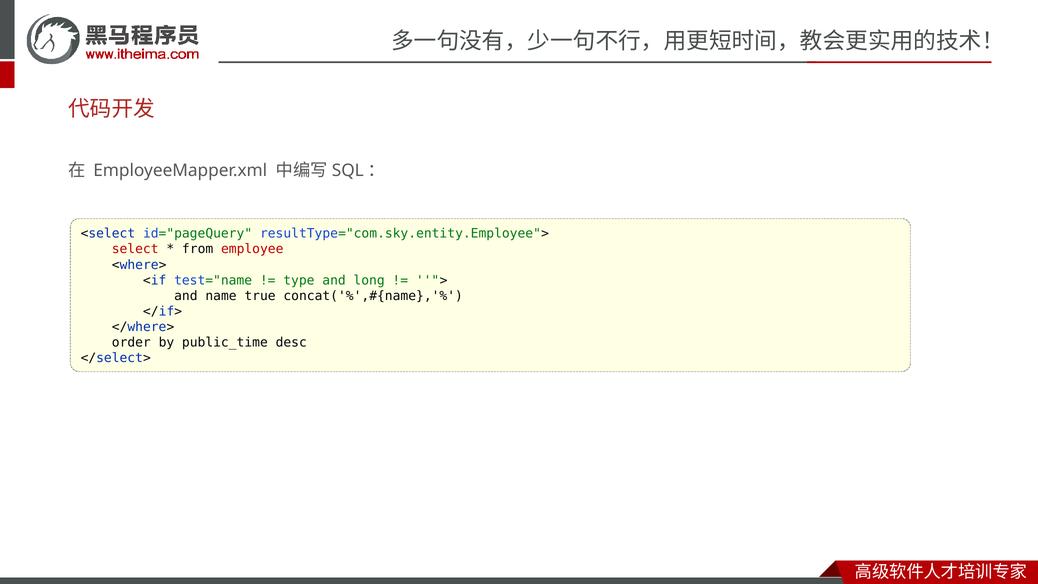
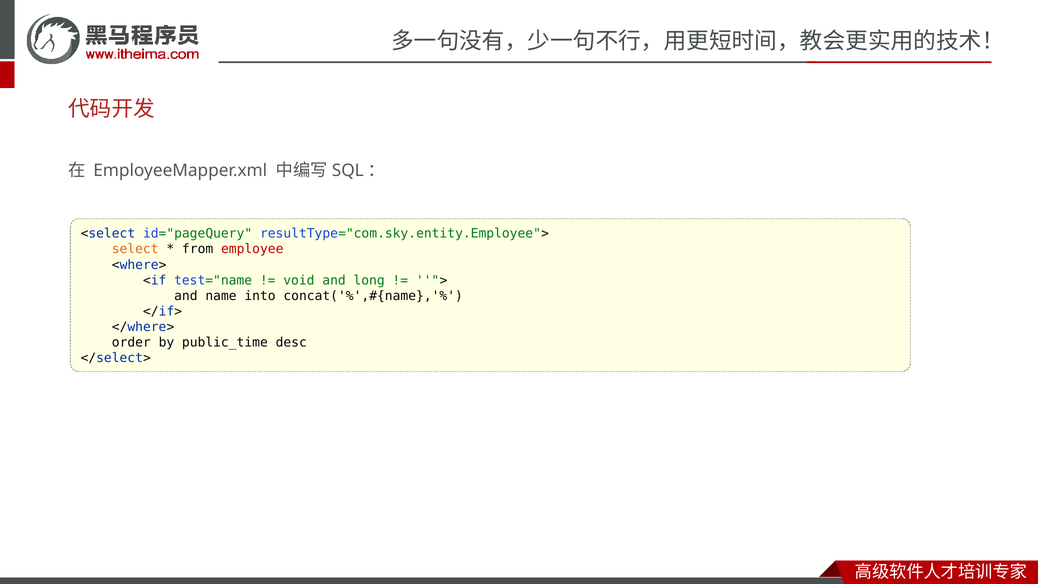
select colour: red -> orange (135, 249)
type: type -> void (299, 280)
true: true -> into (260, 296)
